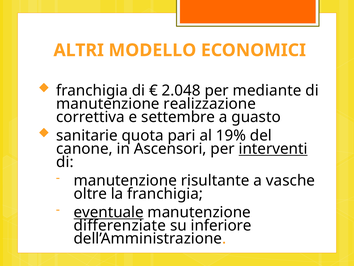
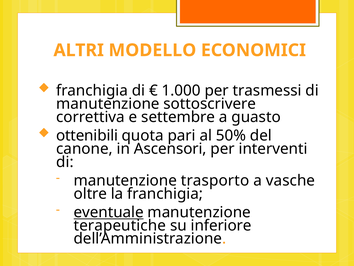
2.048: 2.048 -> 1.000 (181, 91)
mediante: mediante -> trasmessi (267, 91)
realizzazione: realizzazione -> sottoscrivere (210, 104)
sanitarie: sanitarie -> ottenibili (87, 135)
19%: 19% -> 50% (231, 135)
interventi underline: present -> none (273, 149)
risultante: risultante -> trasporto (215, 180)
differenziate: differenziate -> terapeutiche (120, 225)
